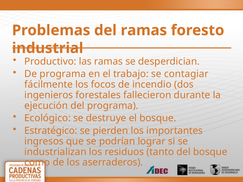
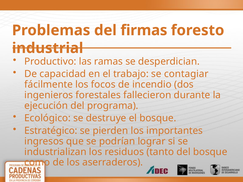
del ramas: ramas -> firmas (144, 30)
De programa: programa -> capacidad (63, 74)
